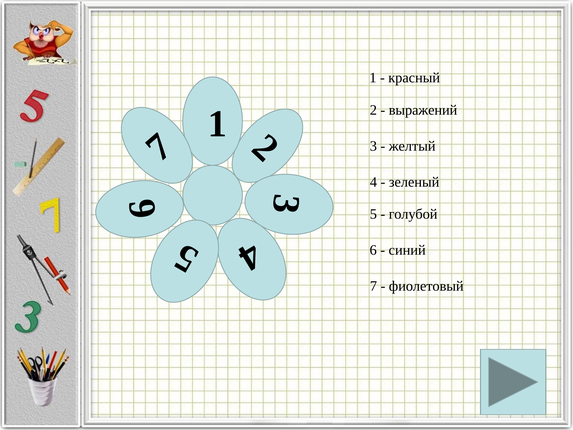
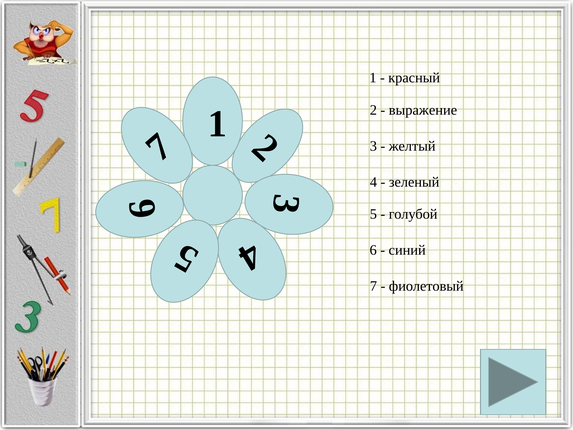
выражений: выражений -> выражение (423, 110)
